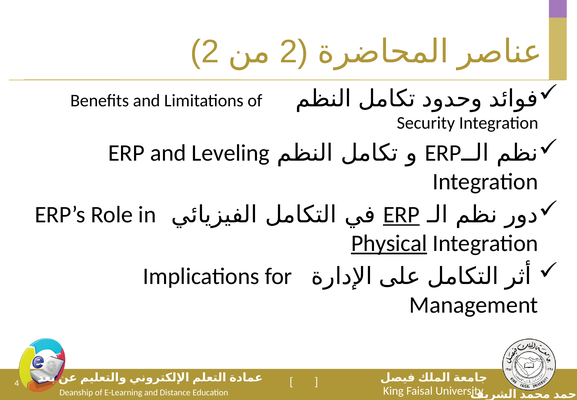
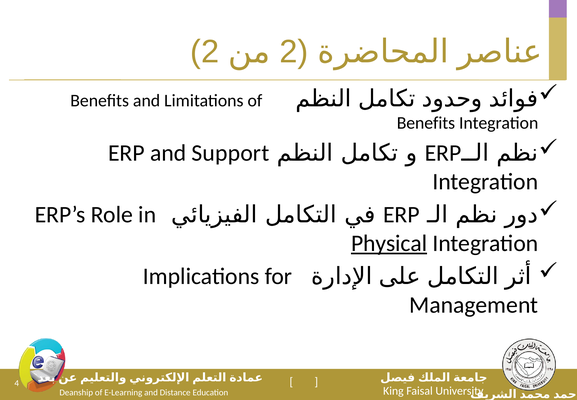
Security: Security -> Benefits (426, 123)
Leveling: Leveling -> Support (230, 153)
ERP underline: present -> none (401, 215)
